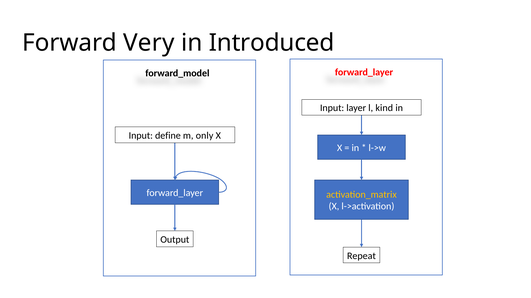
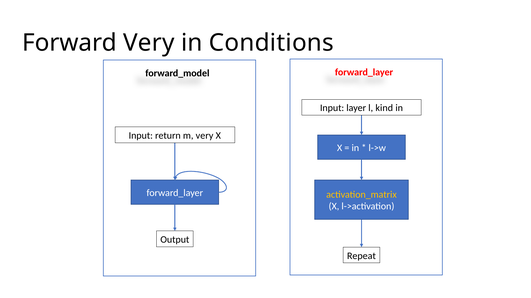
Introduced: Introduced -> Conditions (271, 43)
define: define -> return (168, 136)
m only: only -> very (205, 136)
